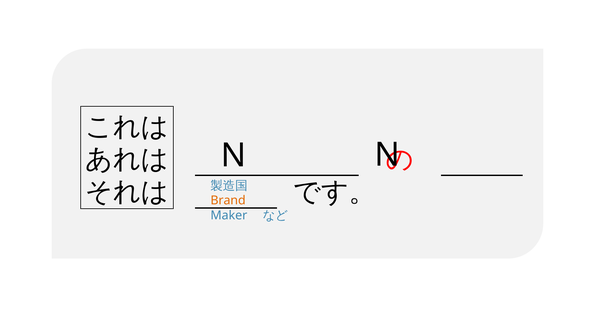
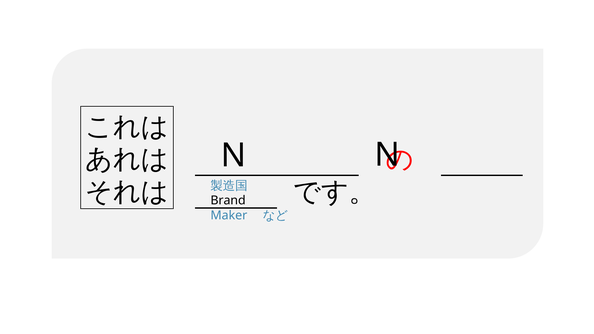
Brand colour: orange -> black (228, 201)
